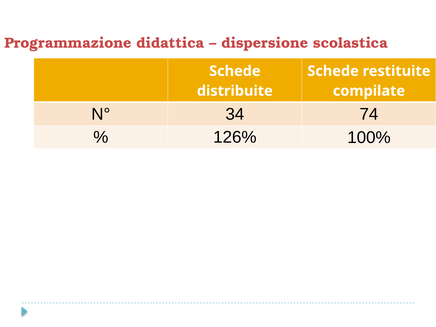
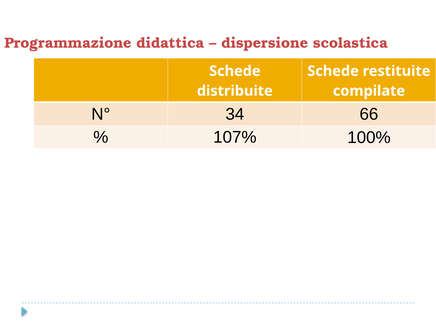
74: 74 -> 66 (369, 114)
126%: 126% -> 107% (235, 137)
